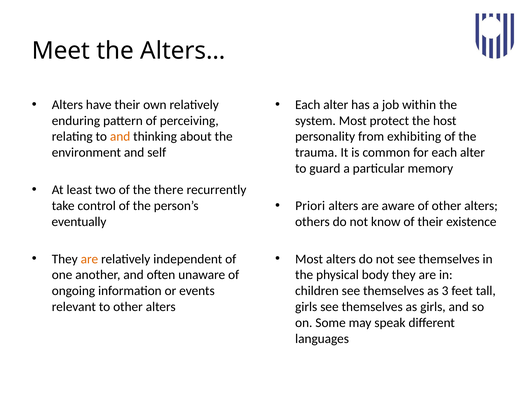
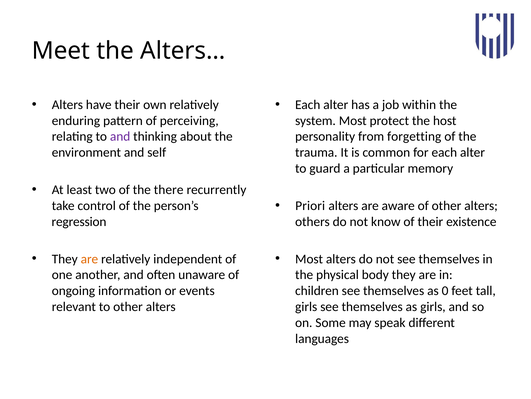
and colour: orange -> purple (120, 136)
exhibiting: exhibiting -> forgetting (414, 136)
eventually: eventually -> regression (79, 221)
3: 3 -> 0 (445, 290)
